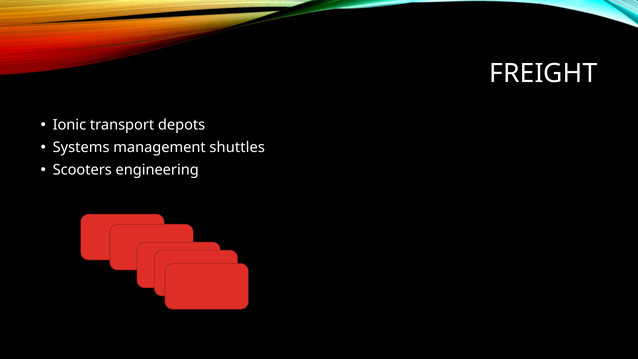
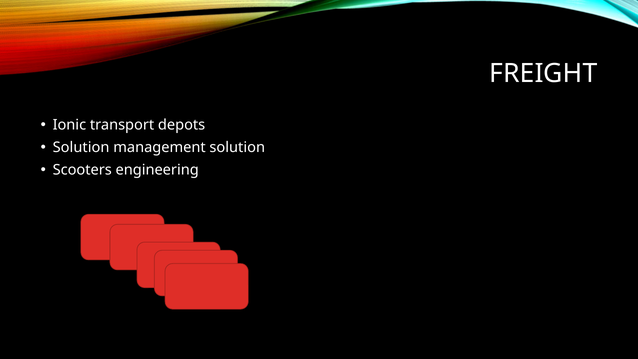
Systems: Systems -> Solution (81, 147)
management shuttles: shuttles -> solution (237, 147)
